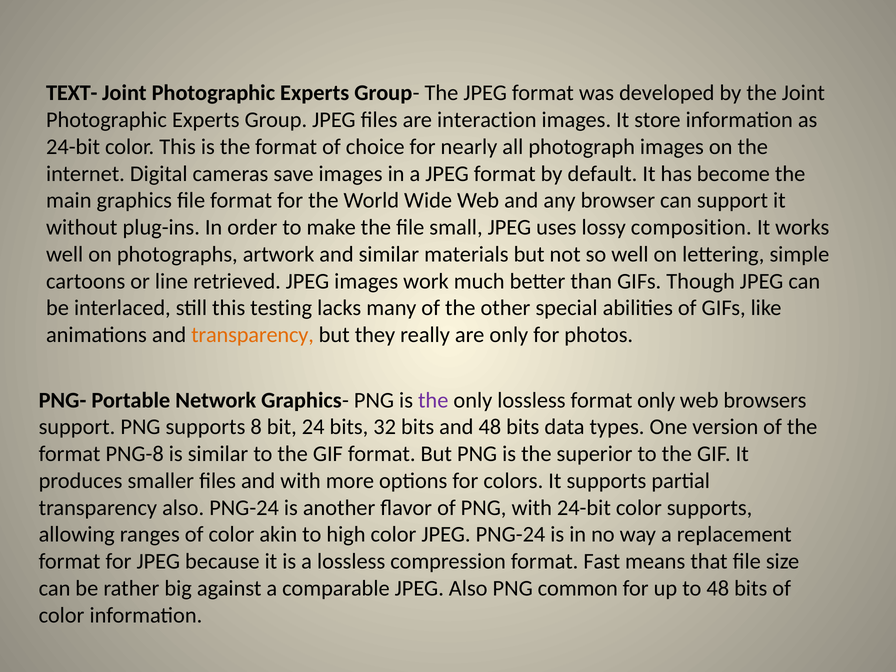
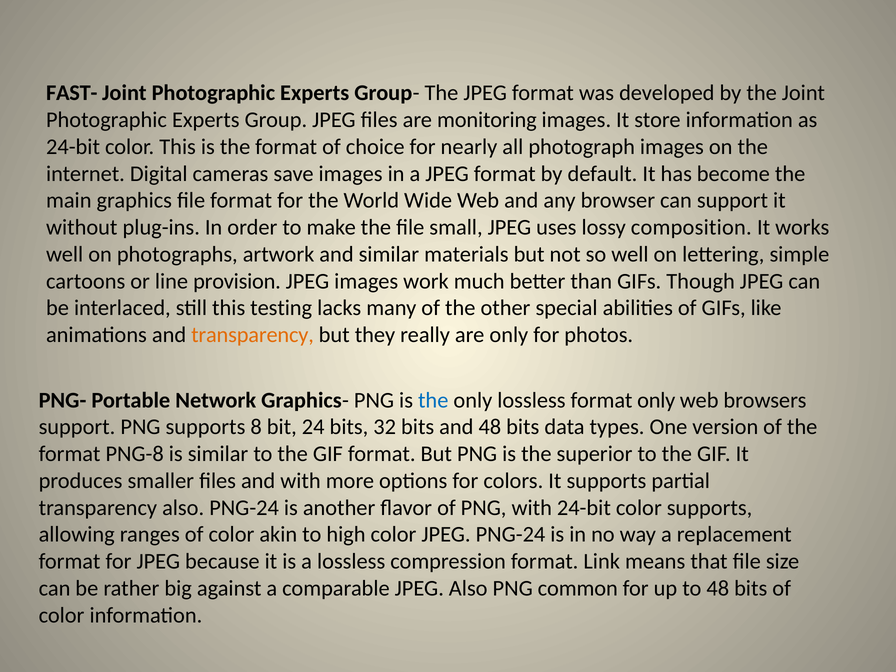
TEXT-: TEXT- -> FAST- (72, 93)
interaction: interaction -> monitoring (487, 120)
retrieved: retrieved -> provision (237, 281)
the colour: purple -> blue (433, 400)
Fast: Fast -> Link (602, 561)
